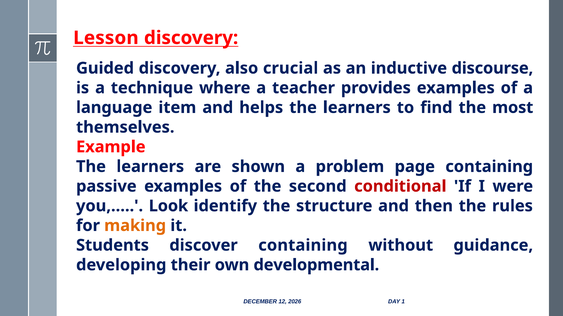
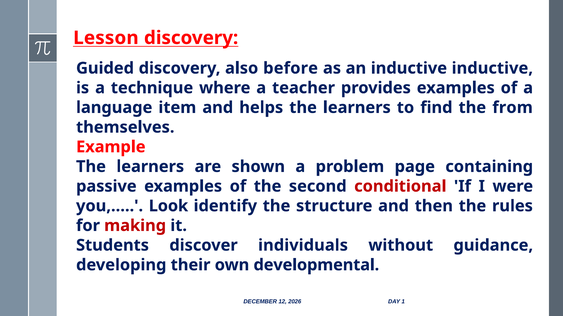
crucial: crucial -> before (291, 68)
inductive discourse: discourse -> inductive (492, 68)
most: most -> from (513, 108)
making colour: orange -> red (135, 226)
discover containing: containing -> individuals (303, 246)
